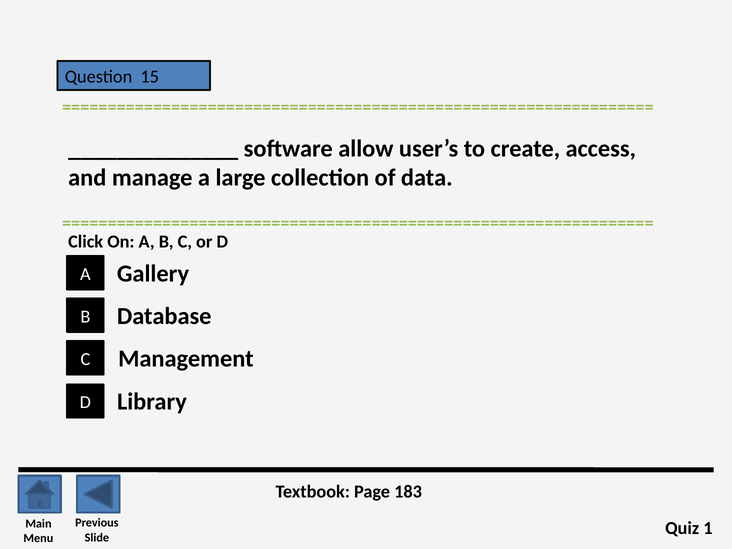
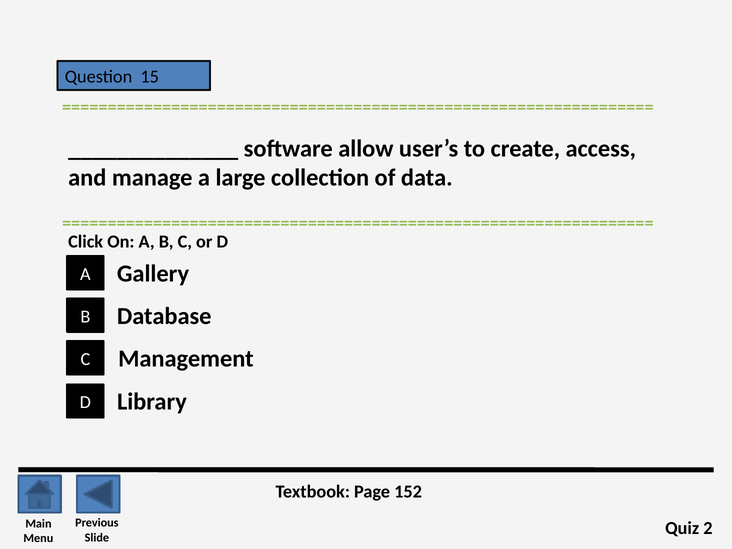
183: 183 -> 152 (408, 492)
1: 1 -> 2 (708, 528)
